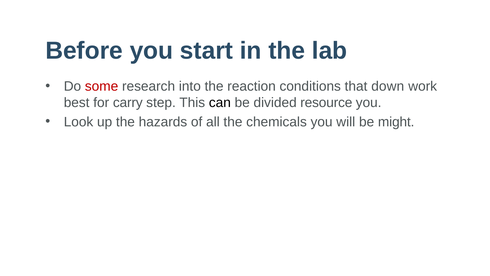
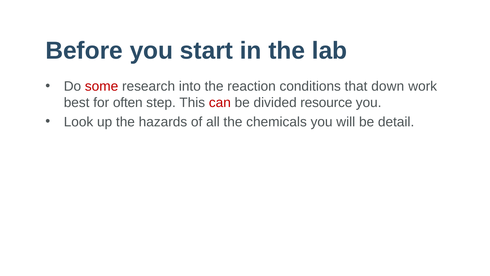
carry: carry -> often (128, 103)
can colour: black -> red (220, 103)
might: might -> detail (396, 122)
